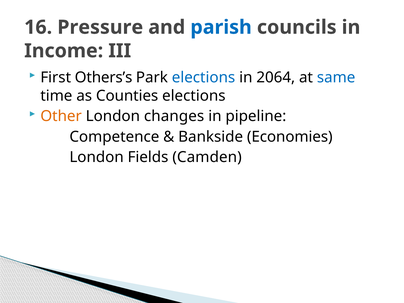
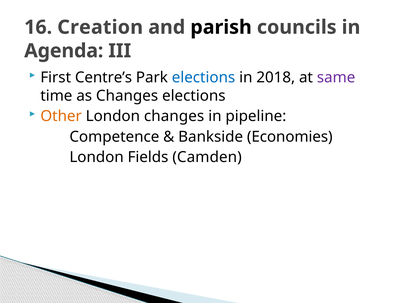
Pressure: Pressure -> Creation (100, 27)
parish colour: blue -> black (221, 27)
Income: Income -> Agenda (64, 51)
Others’s: Others’s -> Centre’s (104, 78)
2064: 2064 -> 2018 (276, 78)
same colour: blue -> purple (336, 78)
as Counties: Counties -> Changes (127, 96)
